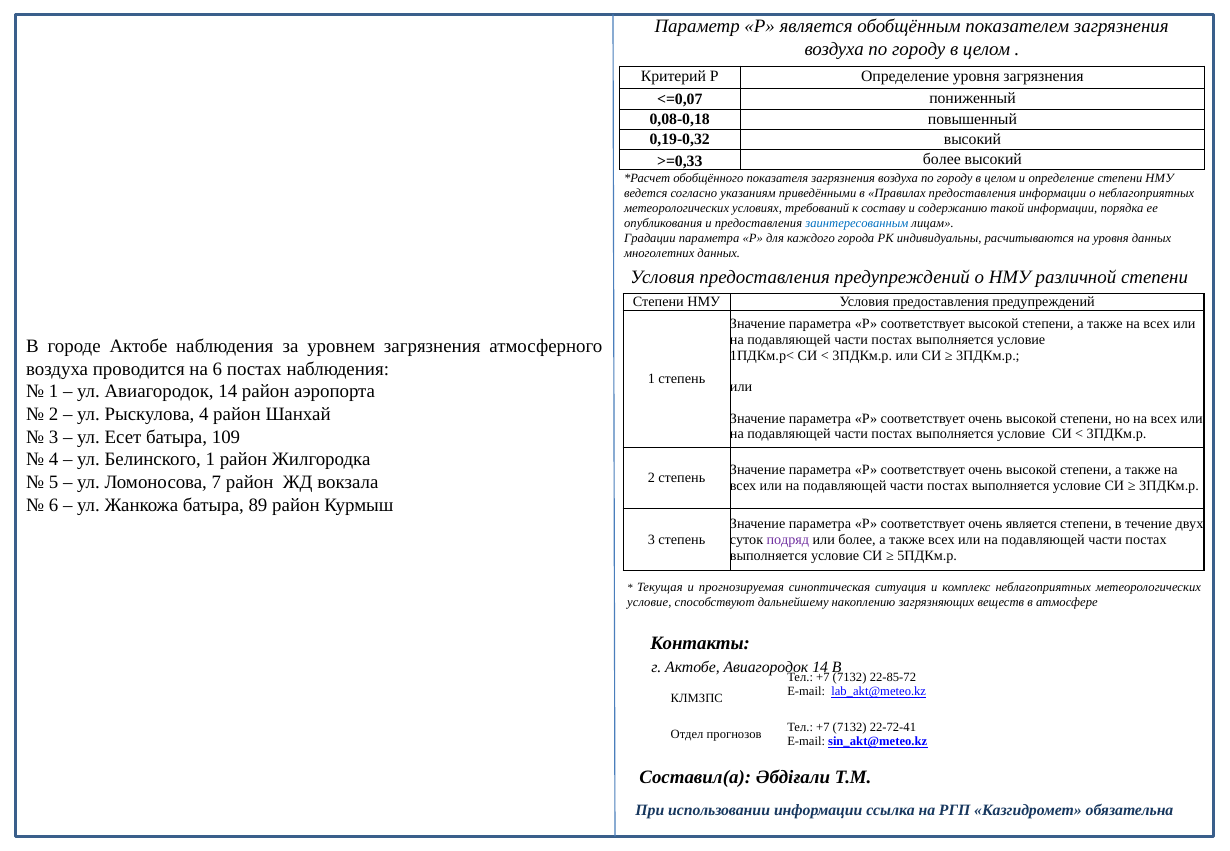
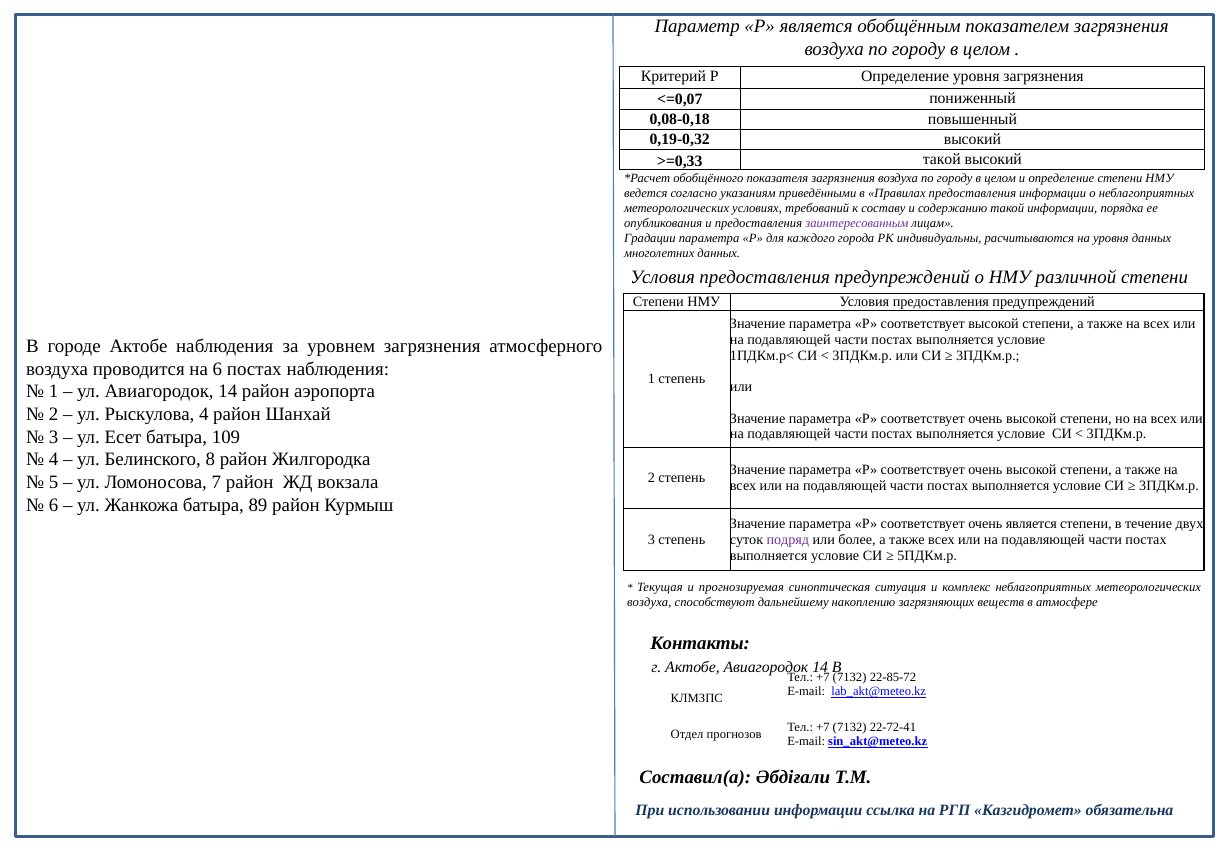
>=0,33 более: более -> такой (942, 160)
заинтересованным colour: blue -> purple (857, 224)
Белинского 1: 1 -> 8 (210, 460)
условие: условие -> воздуха (649, 603)
